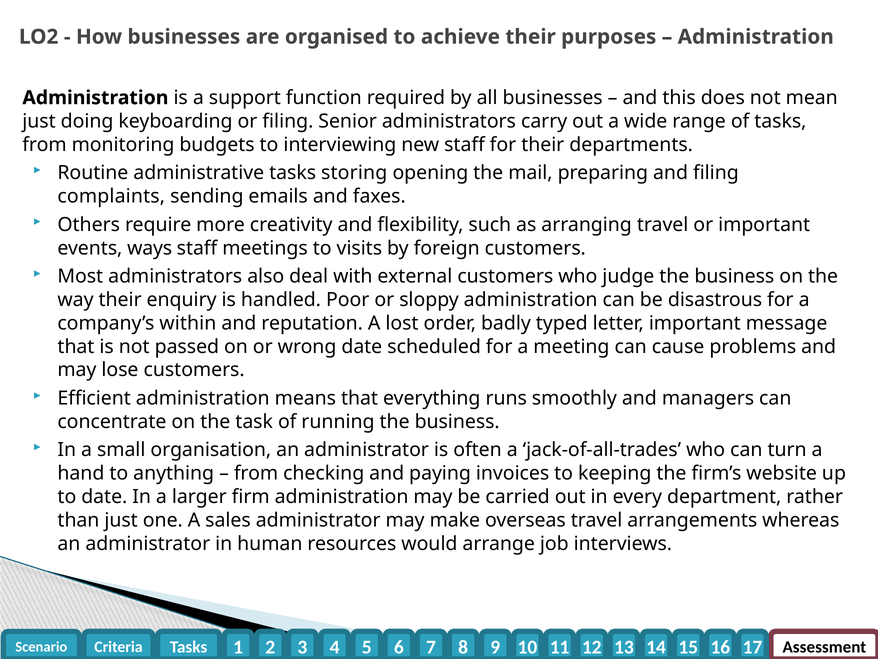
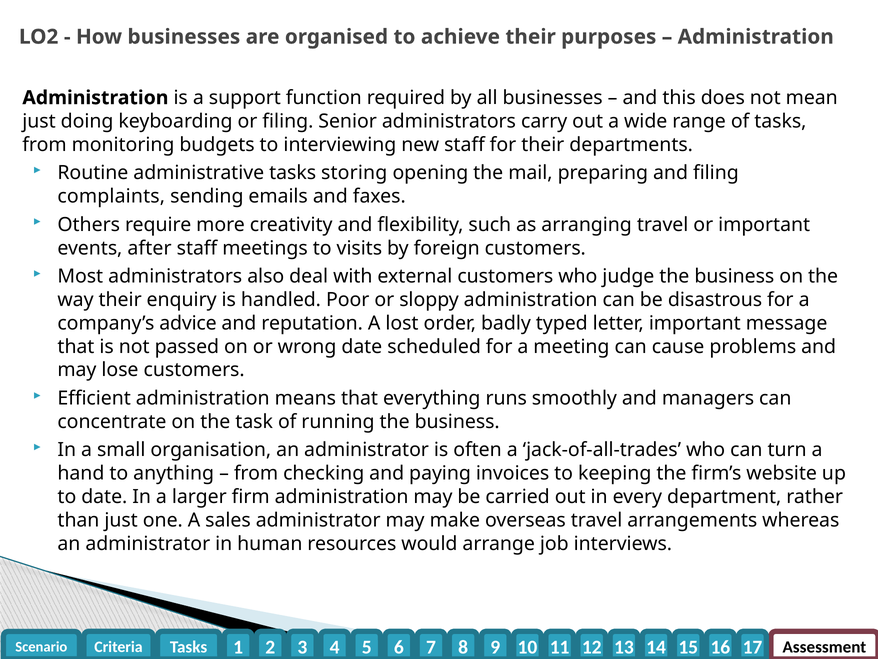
ways: ways -> after (150, 248)
within: within -> advice (188, 323)
